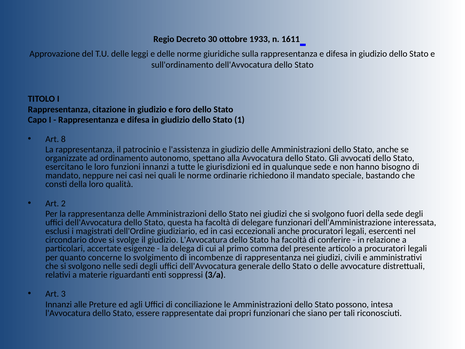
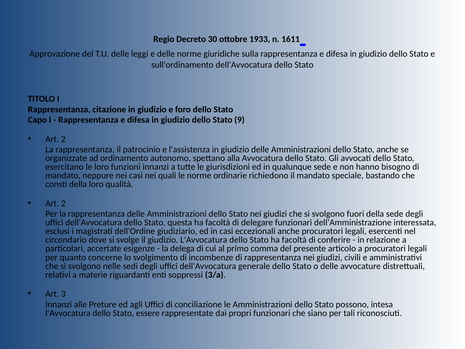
1: 1 -> 9 (240, 120)
8: 8 -> 2 (63, 139)
